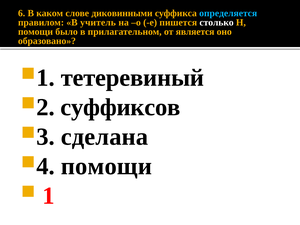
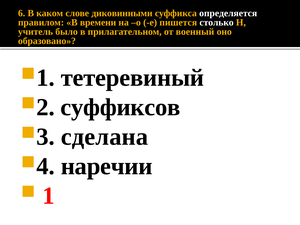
определяется colour: light blue -> white (228, 13)
учитель: учитель -> времени (98, 22)
помощи: помощи -> учитель (35, 32)
является: является -> военный (195, 32)
помощи: помощи -> наречии (107, 166)
